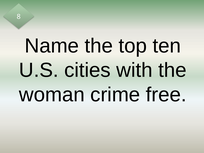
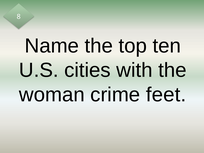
free: free -> feet (166, 95)
